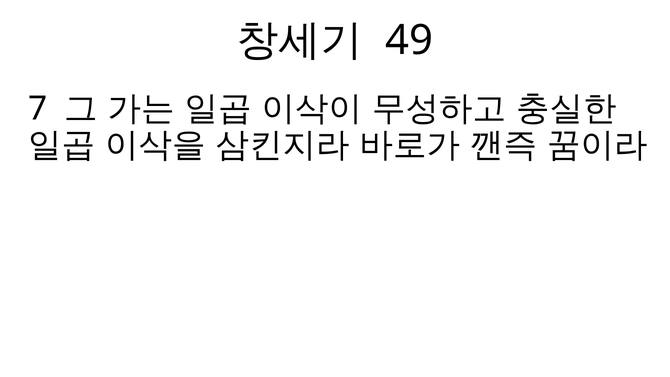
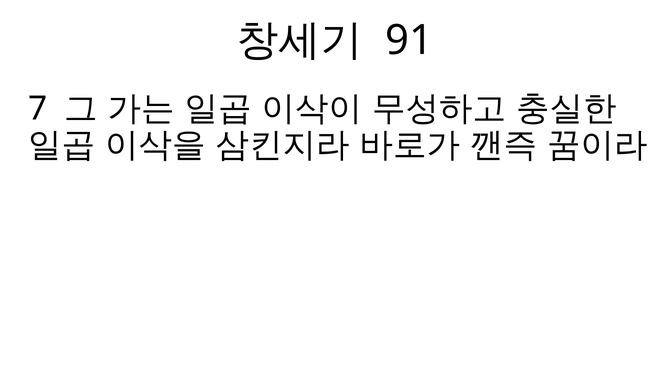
49: 49 -> 91 (409, 40)
